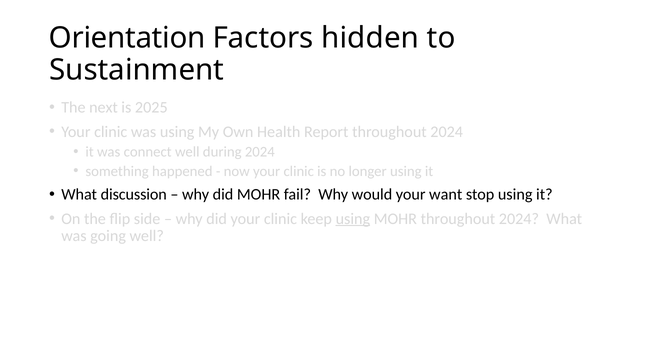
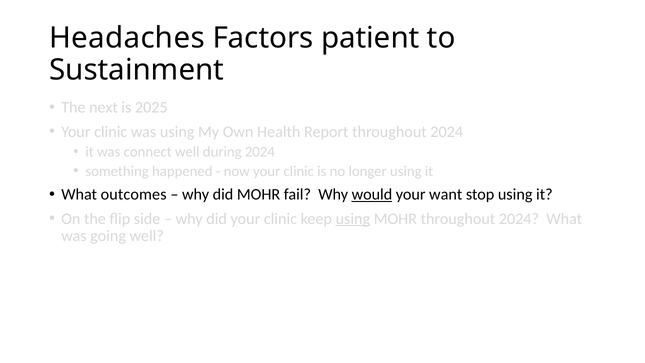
Orientation: Orientation -> Headaches (127, 38)
hidden: hidden -> patient (370, 38)
discussion: discussion -> outcomes (134, 194)
would underline: none -> present (372, 194)
